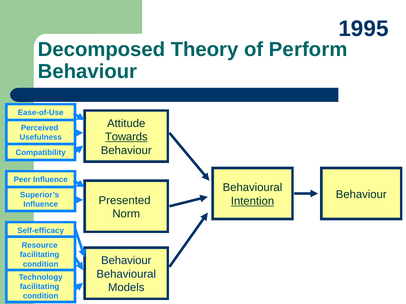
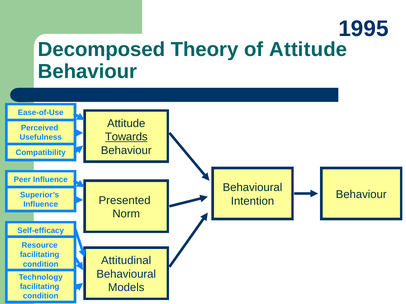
of Perform: Perform -> Attitude (308, 50)
Intention underline: present -> none (253, 201)
Behaviour: Behaviour -> Attitudinal (126, 261)
